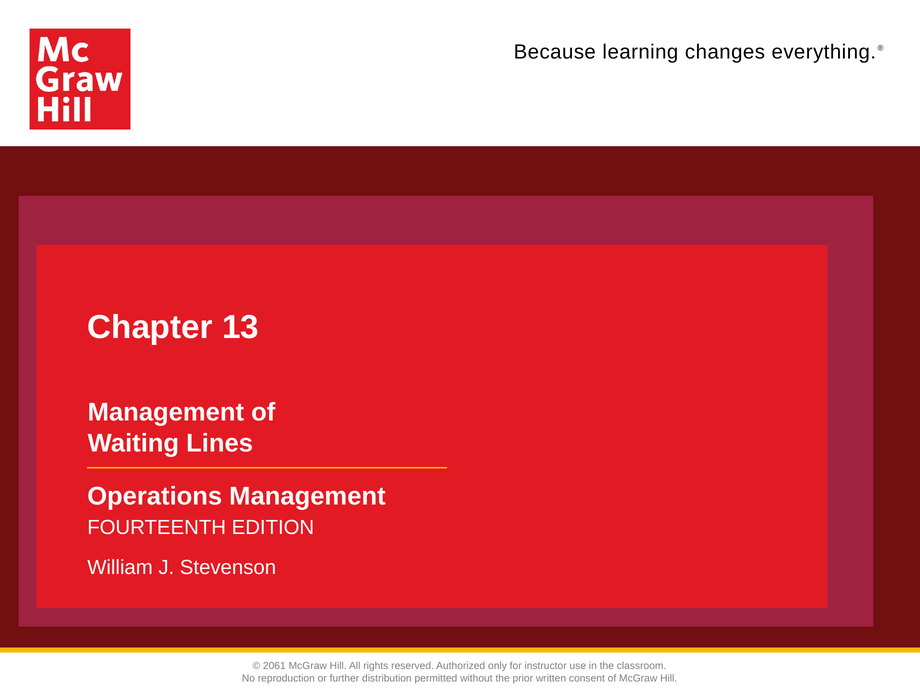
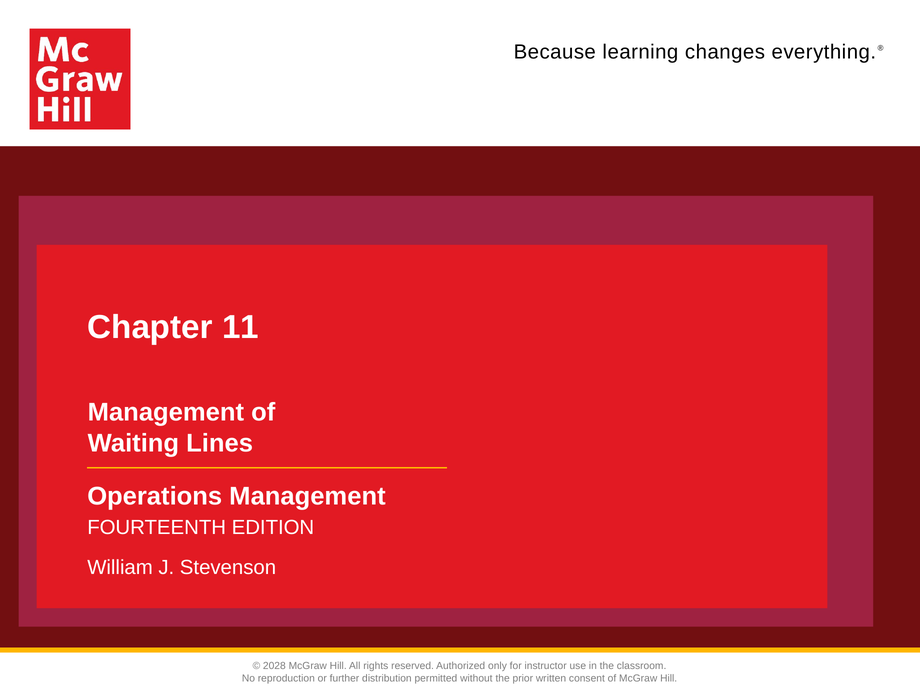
13: 13 -> 11 (240, 327)
2061: 2061 -> 2028 (274, 666)
